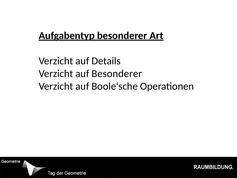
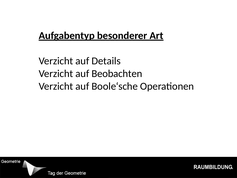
auf Besonderer: Besonderer -> Beobachten (117, 73)
